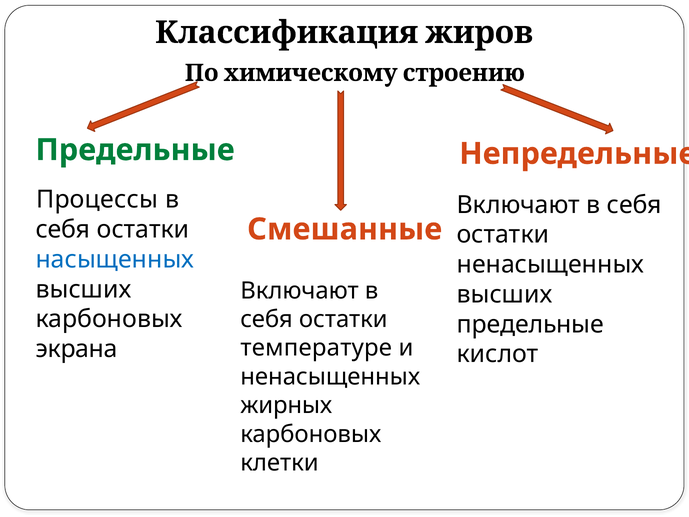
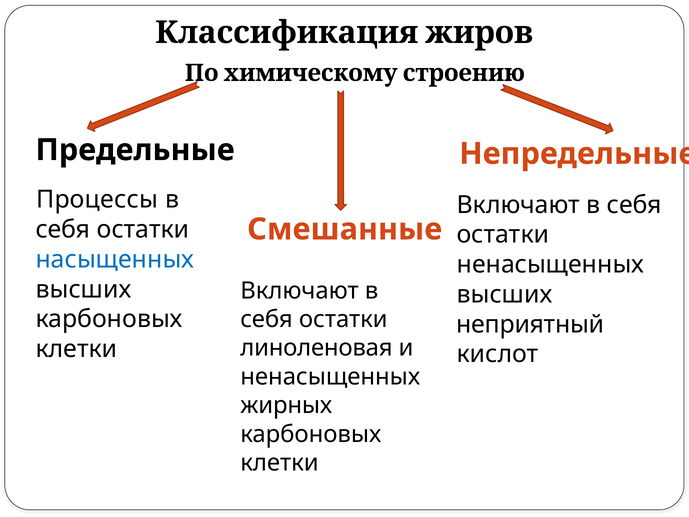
Предельные colour: green -> black (135, 150)
предельные: предельные -> неприятный (530, 324)
температуре: температуре -> линоленовая (316, 348)
экрана: экрана -> клетки (77, 349)
